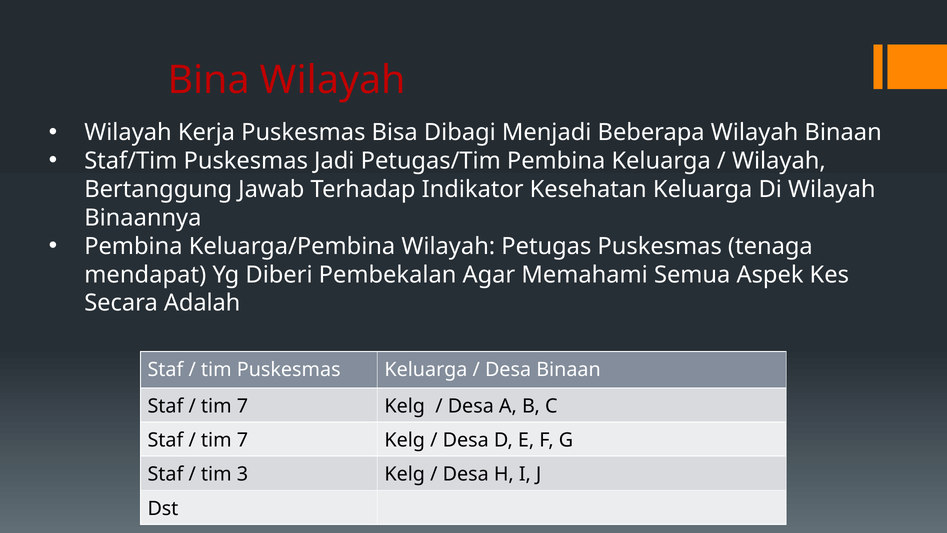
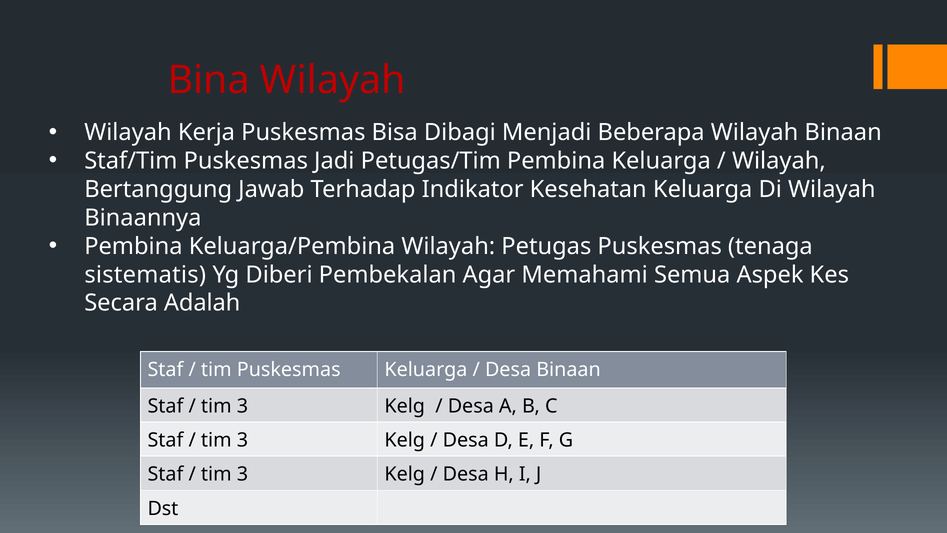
mendapat: mendapat -> sistematis (145, 275)
7: 7 -> 3 (242, 406)
7: 7 -> 3 (242, 440)
